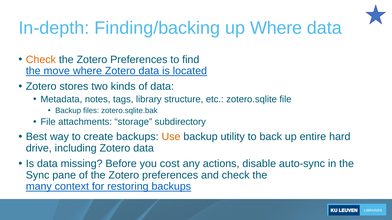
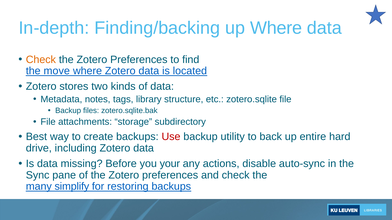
Use colour: orange -> red (171, 137)
cost: cost -> your (170, 164)
context: context -> simplify (72, 187)
